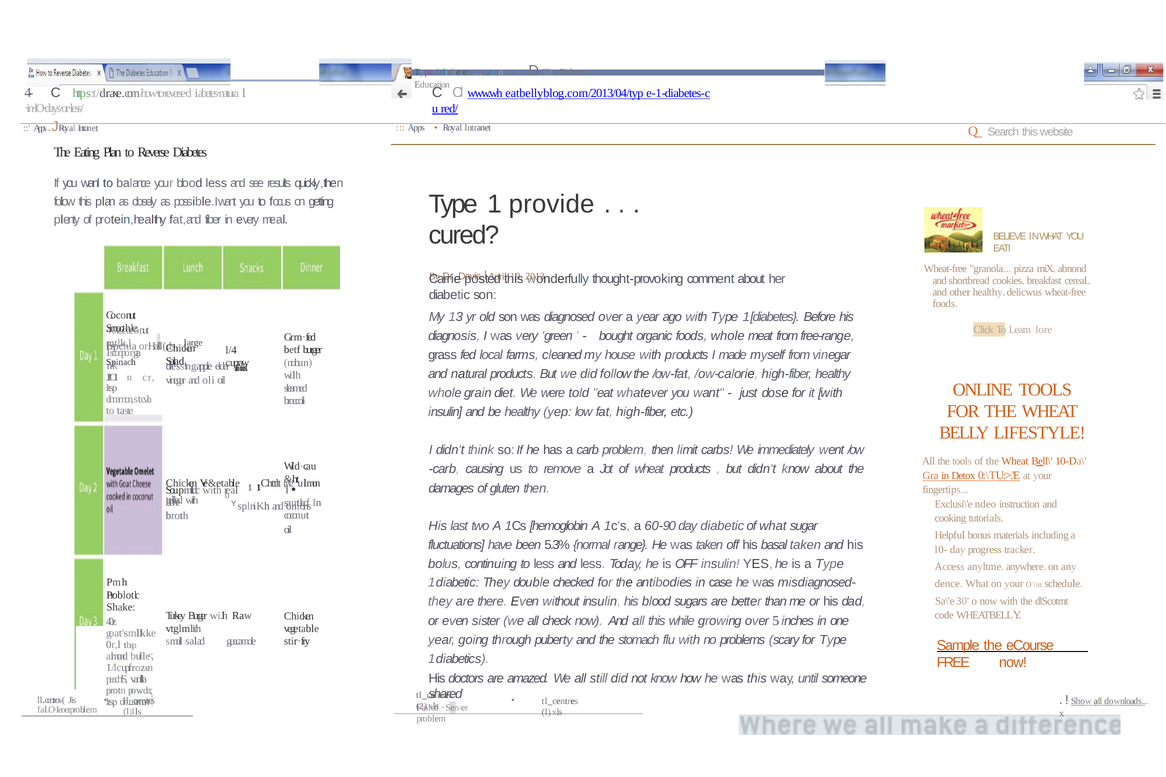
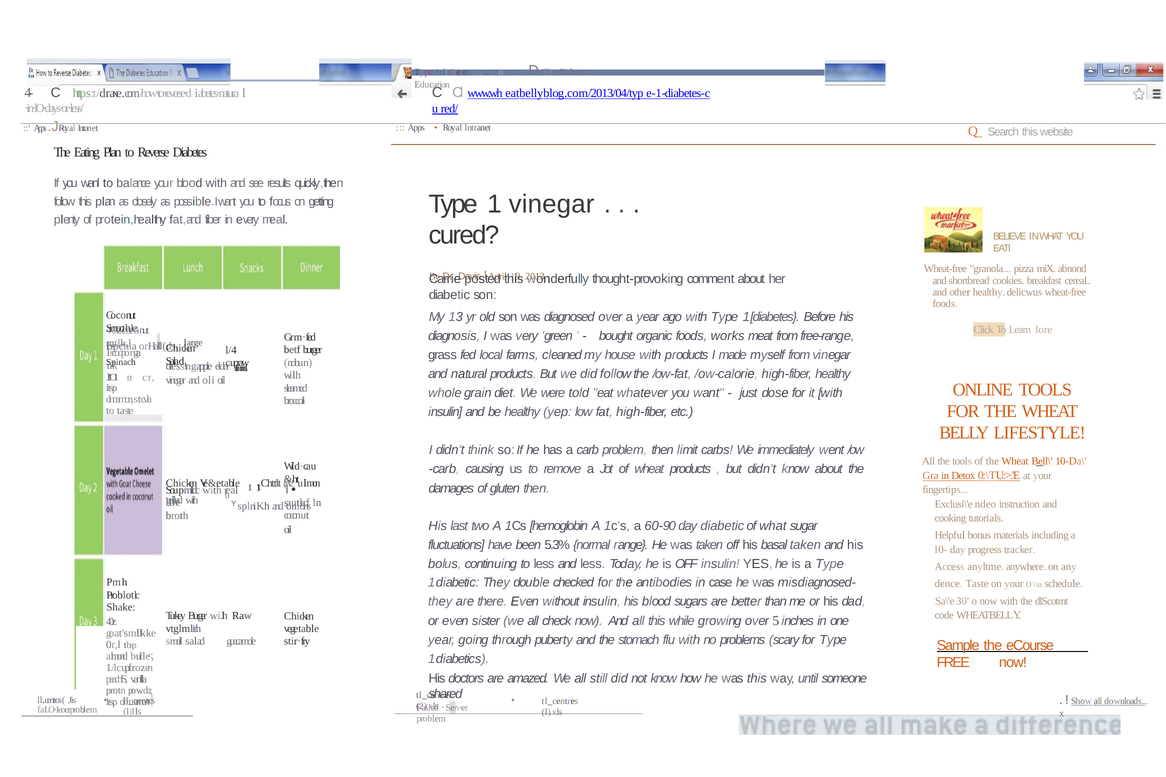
blood less: less -> with (216, 183)
1 provide: provide -> vinegar (552, 204)
foods whole: whole -> works (728, 336)
dence What: What -> Taste (977, 584)
